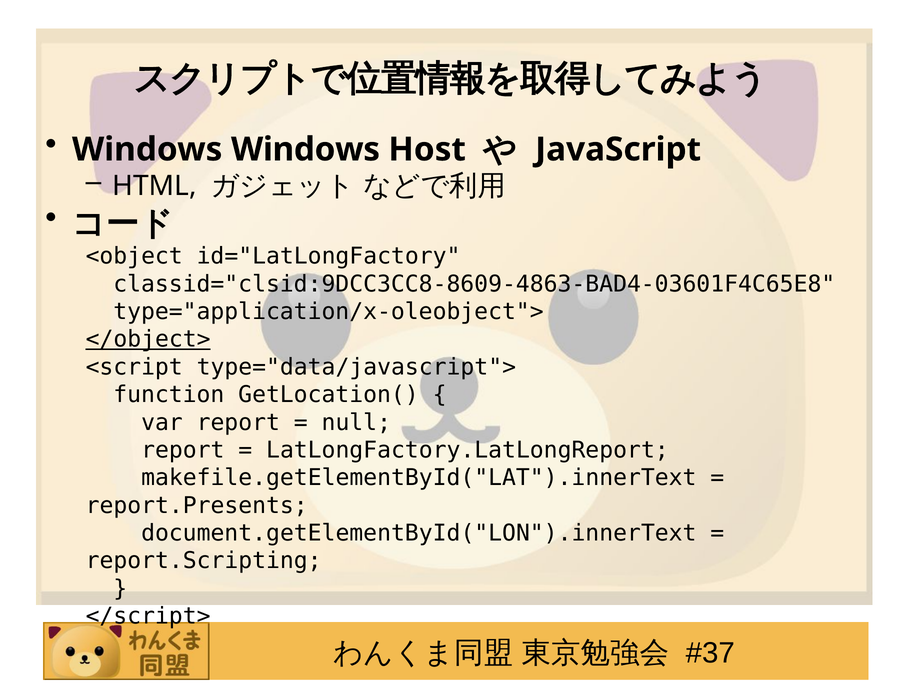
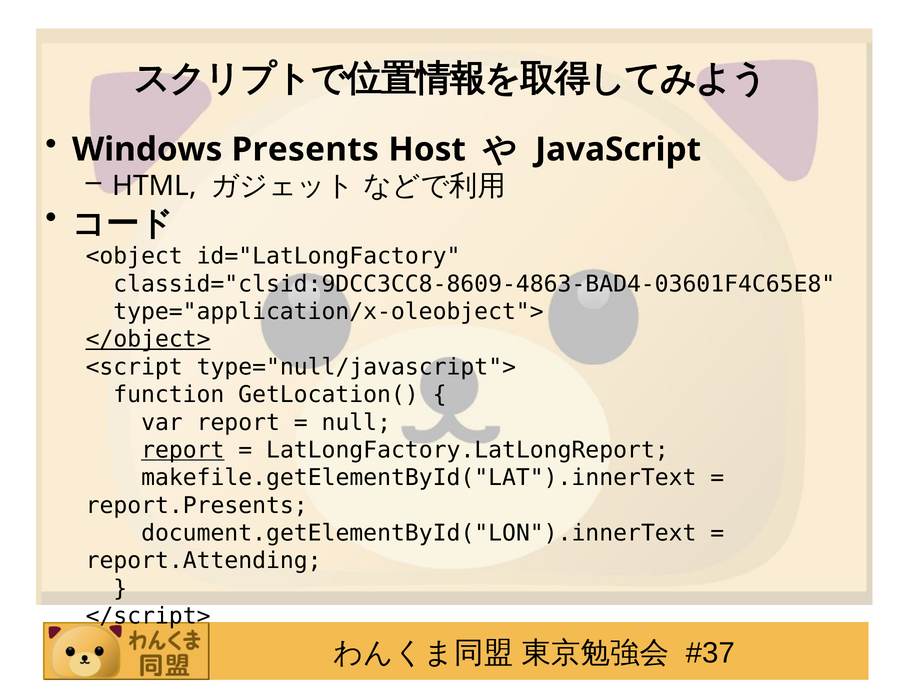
Windows Windows: Windows -> Presents (305, 150)
type="data/javascript">: type="data/javascript"> -> type="null/javascript"> (356, 367)
report underline: none -> present (183, 450)
report.Scripting: report.Scripting -> report.Attending (204, 561)
